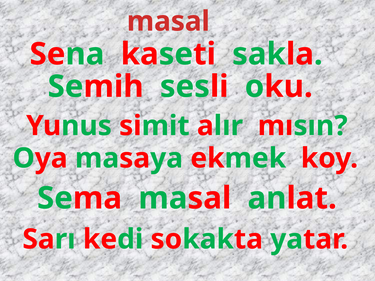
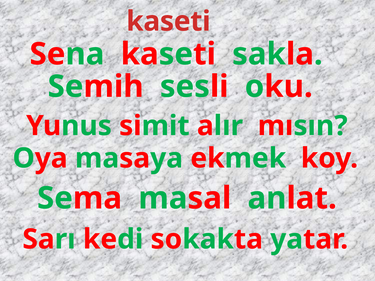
masal: masal -> kaseti (168, 21)
